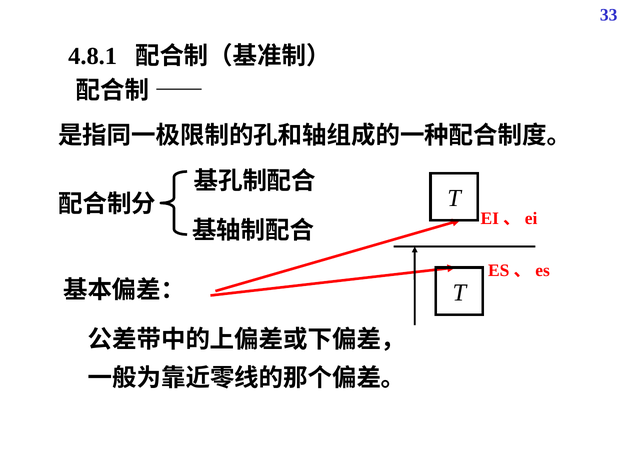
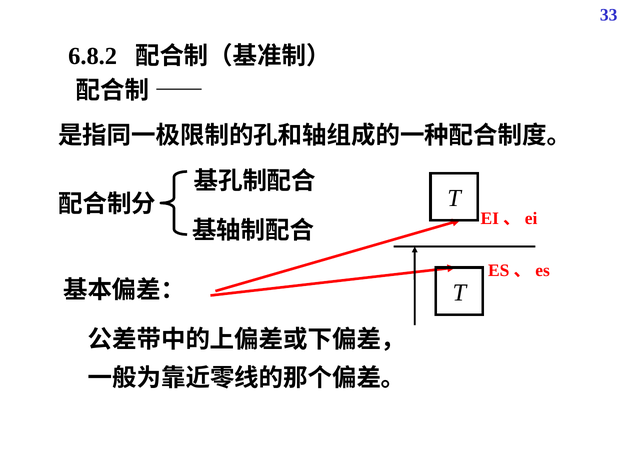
4.8.1: 4.8.1 -> 6.8.2 (93, 56)
